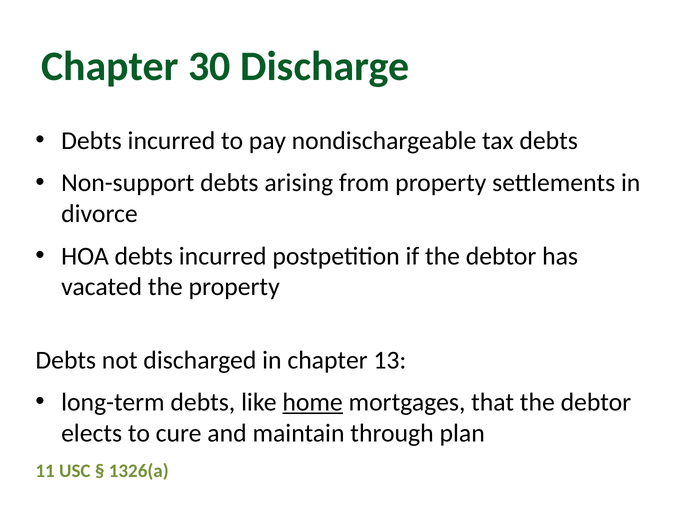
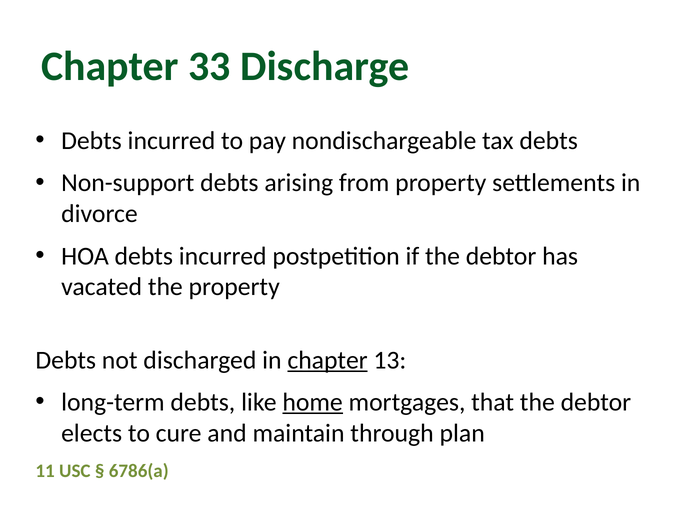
30: 30 -> 33 (209, 66)
chapter underline: none -> present (328, 360)
1326(a: 1326(a -> 6786(a (139, 471)
